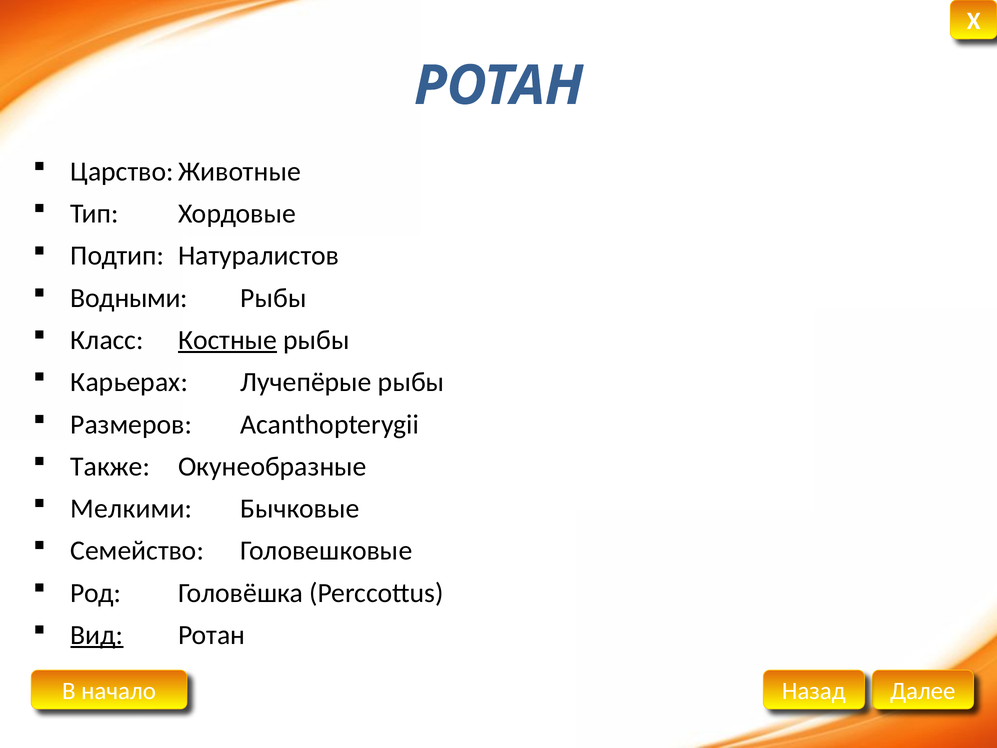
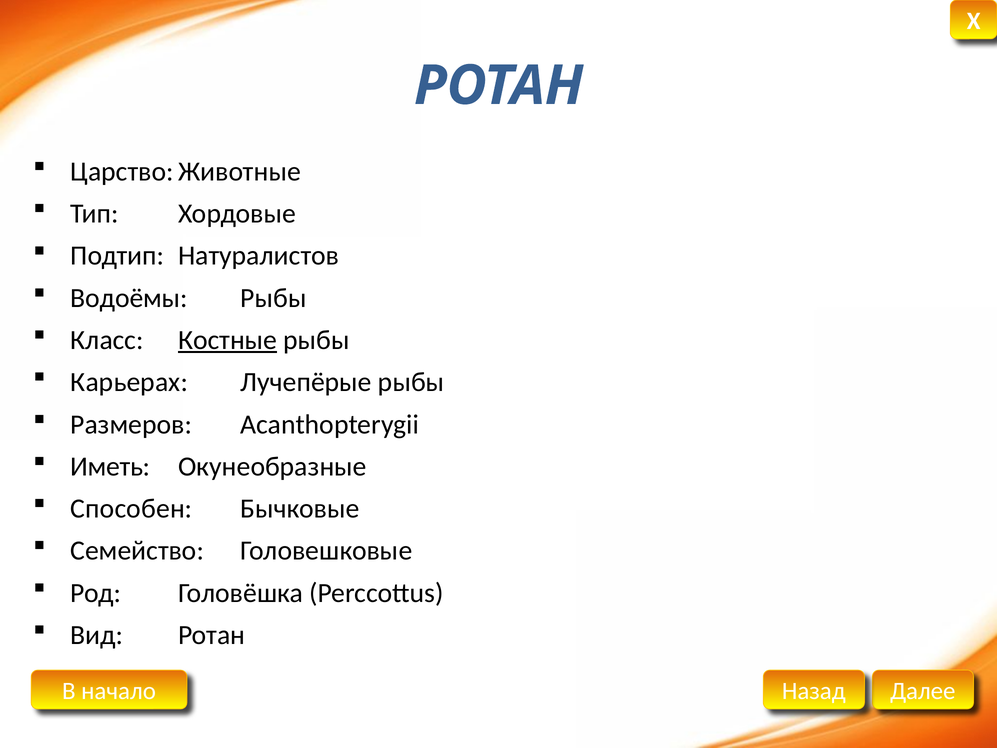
Водными: Водными -> Водоёмы (129, 298)
Также: Также -> Иметь (110, 466)
Мелкими: Мелкими -> Способен (131, 508)
Вид underline: present -> none (97, 635)
